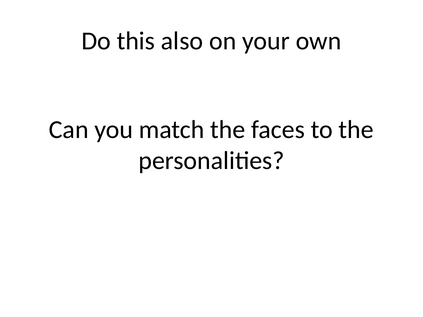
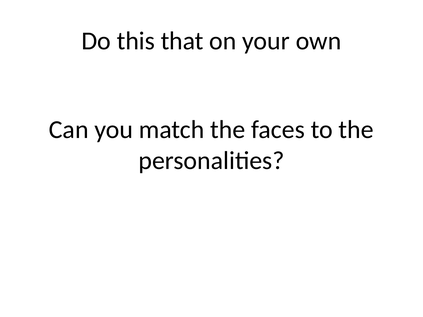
also: also -> that (182, 41)
